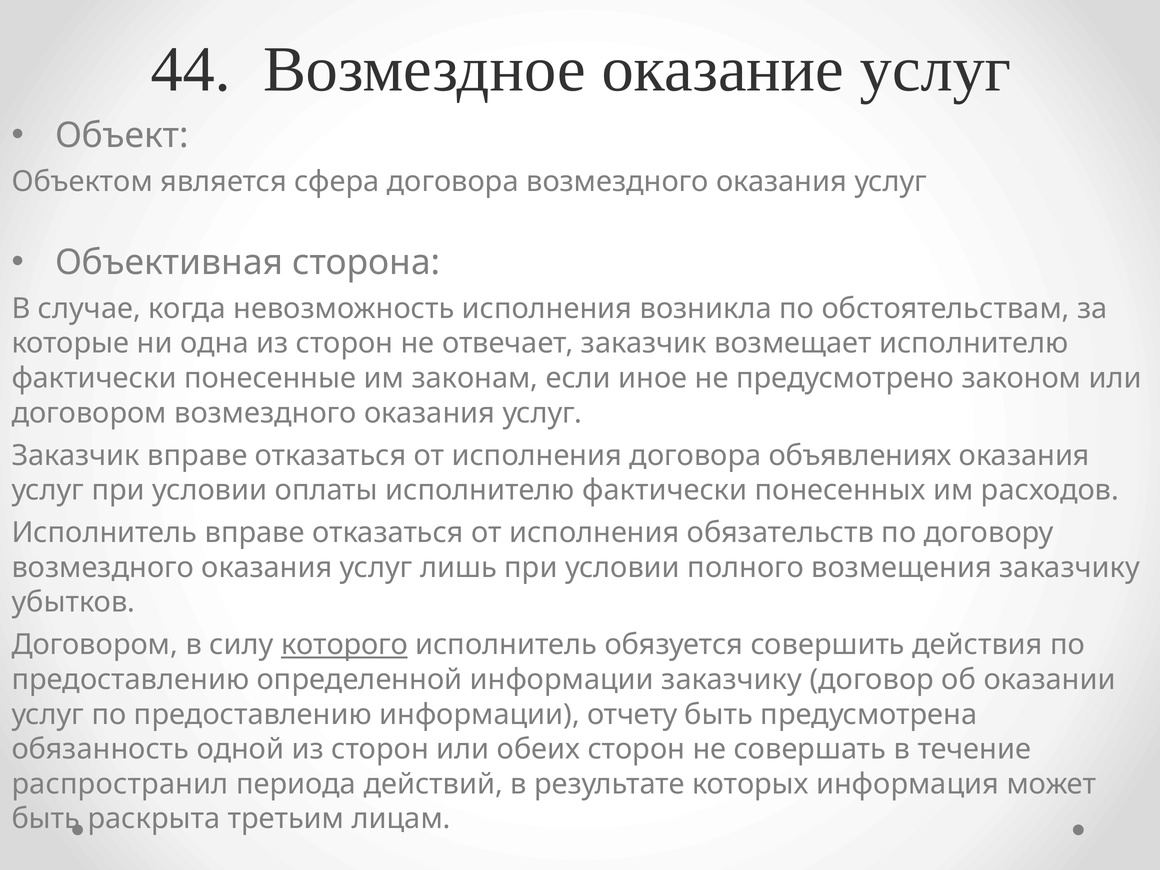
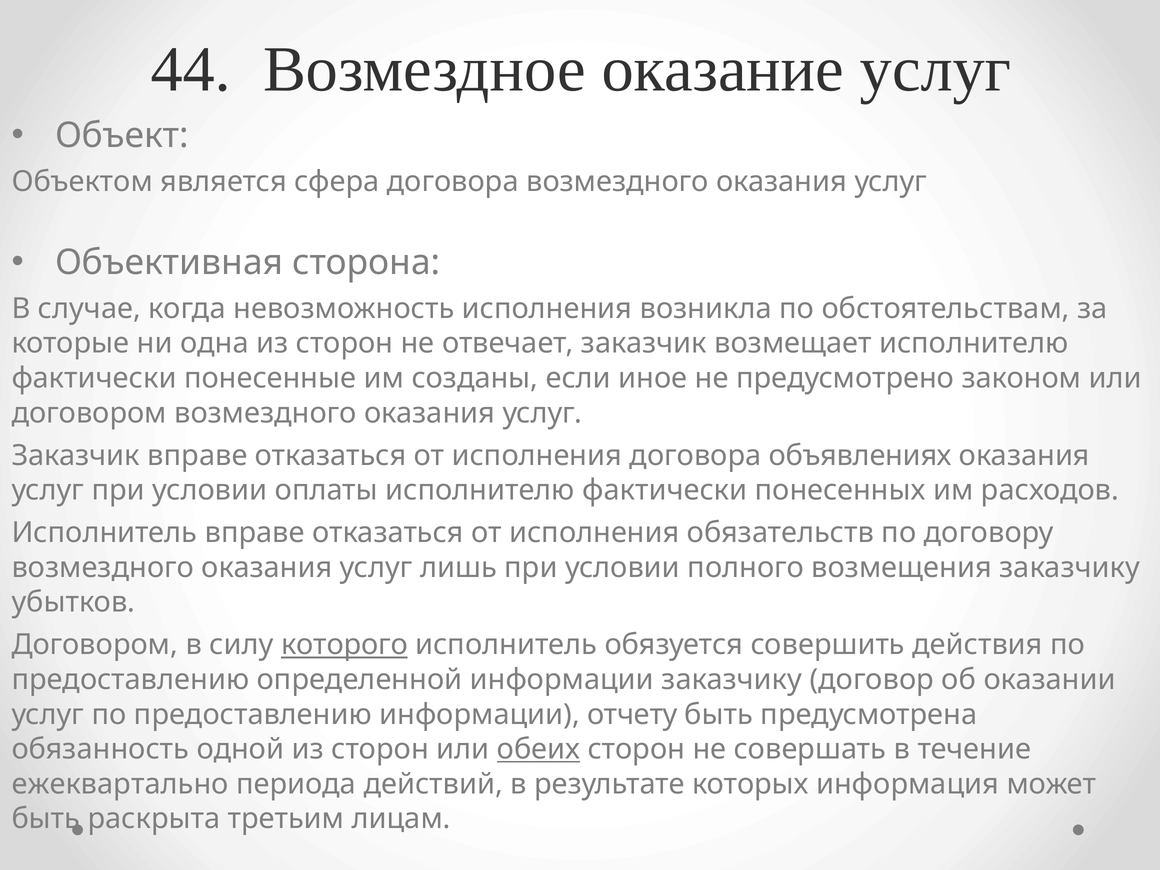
законам: законам -> созданы (475, 378)
обеих underline: none -> present (539, 749)
распространил: распространил -> ежеквартально (120, 784)
